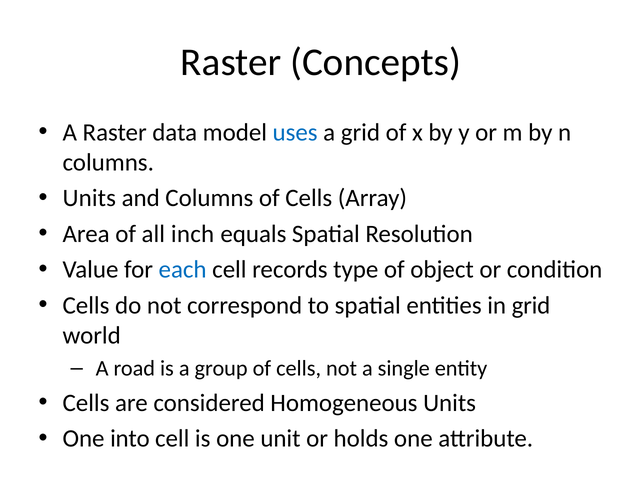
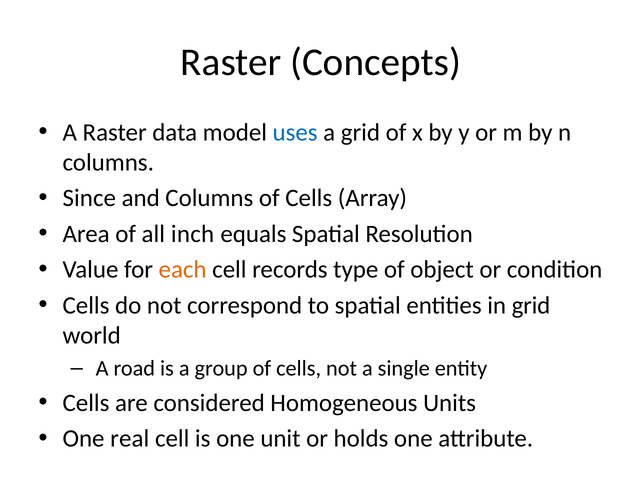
Units: Units -> Since (89, 198)
each colour: blue -> orange (183, 269)
into: into -> real (130, 438)
